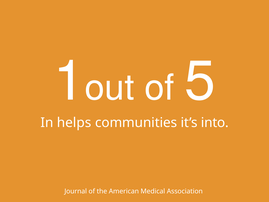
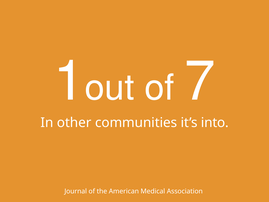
5: 5 -> 7 (200, 81)
helps: helps -> other (74, 122)
